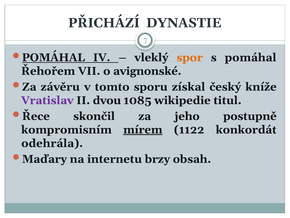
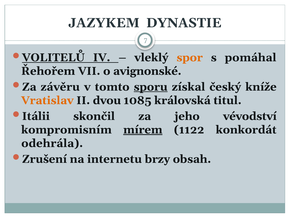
PŘICHÁZÍ: PŘICHÁZÍ -> JAZYKEM (104, 23)
POMÁHAL: POMÁHAL -> VOLITELŮ (53, 57)
sporu underline: none -> present (151, 87)
Vratislav colour: purple -> orange (47, 100)
wikipedie: wikipedie -> královská (182, 100)
Řece: Řece -> Itálii (36, 116)
postupně: postupně -> vévodství (250, 116)
Maďary: Maďary -> Zrušení (44, 159)
